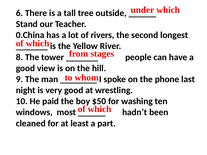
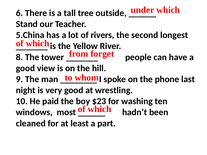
0.China: 0.China -> 5.China (30, 35)
stages: stages -> forget (102, 54)
$50: $50 -> $23 (99, 101)
